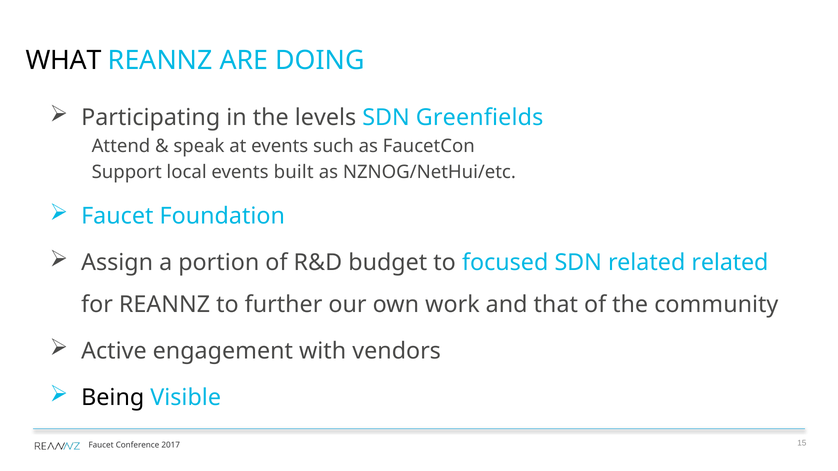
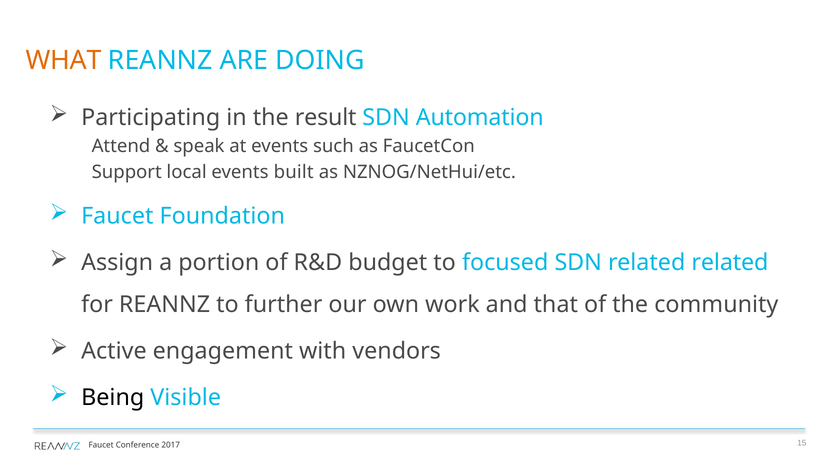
WHAT colour: black -> orange (64, 60)
levels: levels -> result (326, 118)
Greenfields: Greenfields -> Automation (480, 118)
